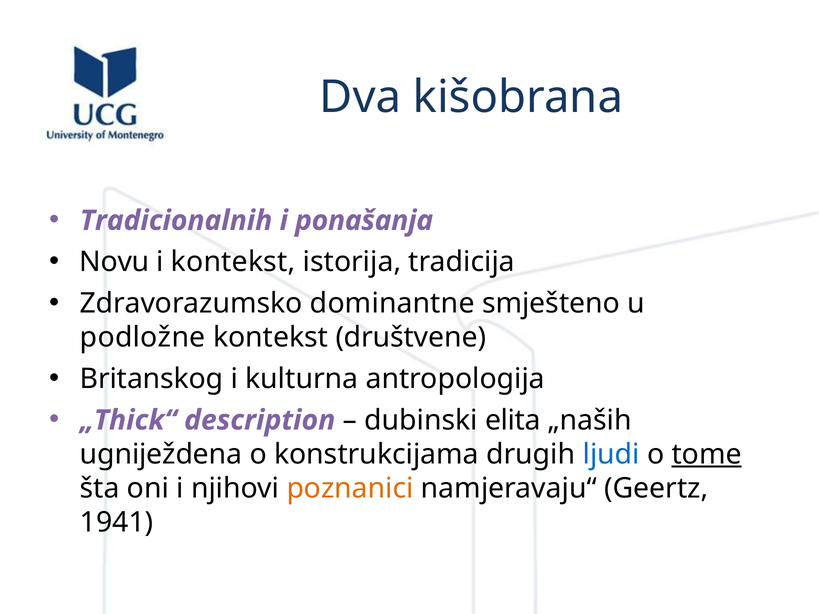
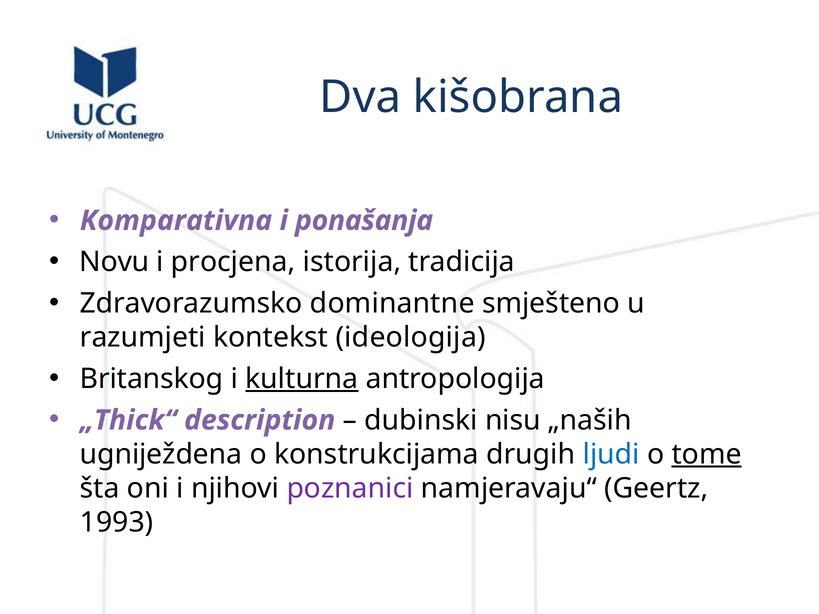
Tradicionalnih: Tradicionalnih -> Komparativna (176, 221)
i kontekst: kontekst -> procjena (233, 262)
podložne: podložne -> razumjeti (143, 338)
društvene: društvene -> ideologija (411, 338)
kulturna underline: none -> present (302, 379)
elita: elita -> nisu (513, 420)
poznanici colour: orange -> purple (350, 489)
1941: 1941 -> 1993 (117, 523)
